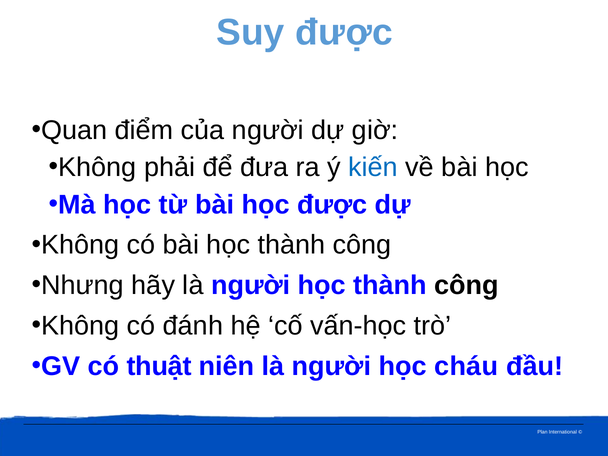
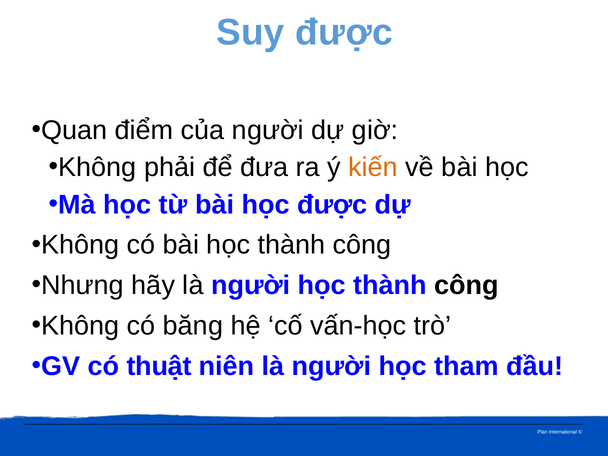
kiến colour: blue -> orange (373, 167)
đánh: đánh -> băng (193, 326)
cháu: cháu -> tham (466, 366)
